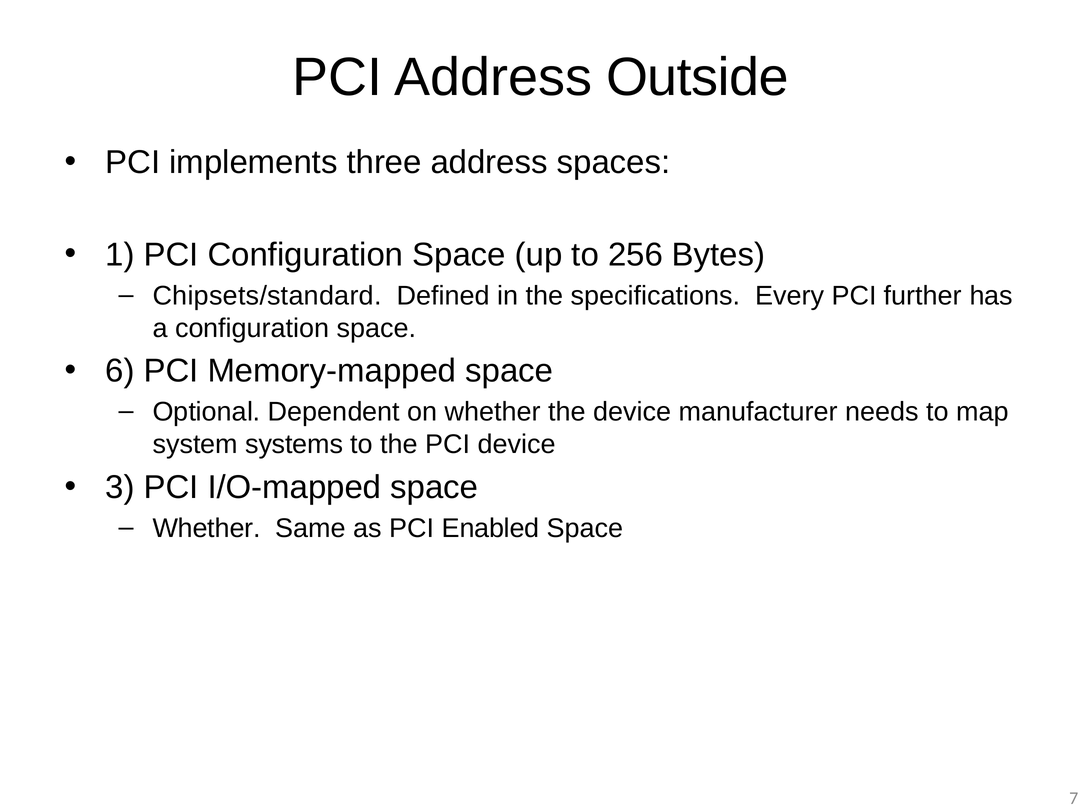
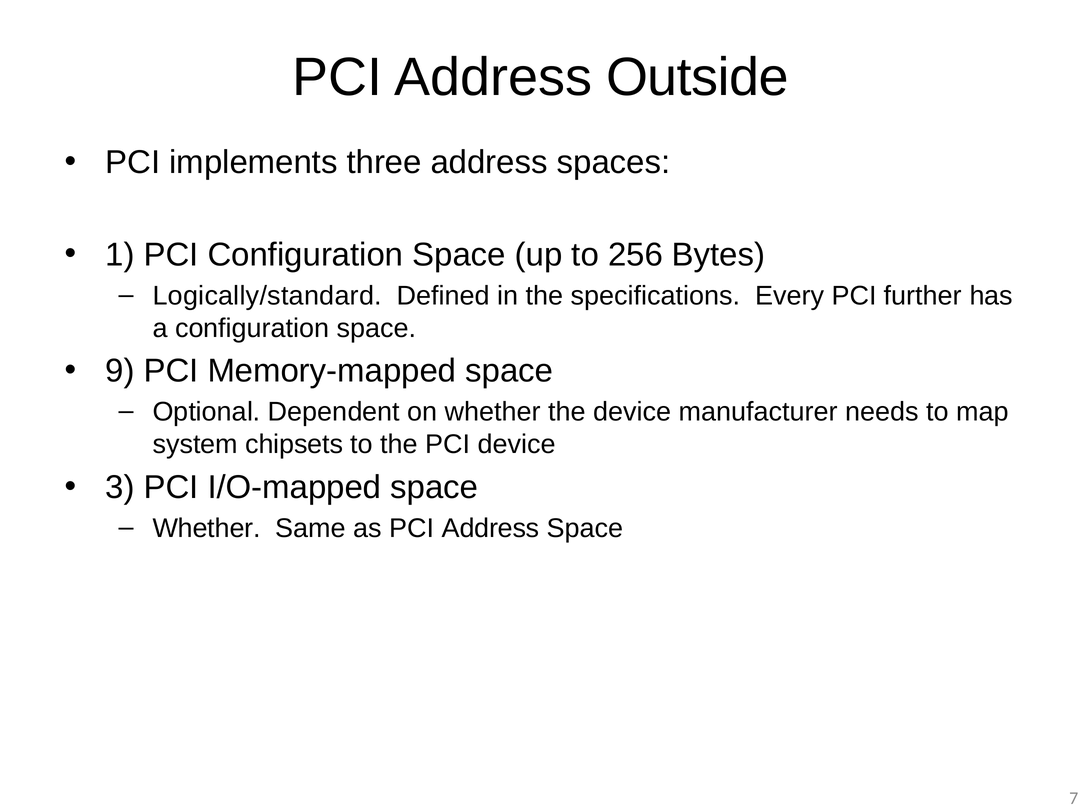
Chipsets/standard: Chipsets/standard -> Logically/standard (267, 296)
6: 6 -> 9 (120, 371)
systems: systems -> chipsets (294, 444)
as PCI Enabled: Enabled -> Address (491, 528)
